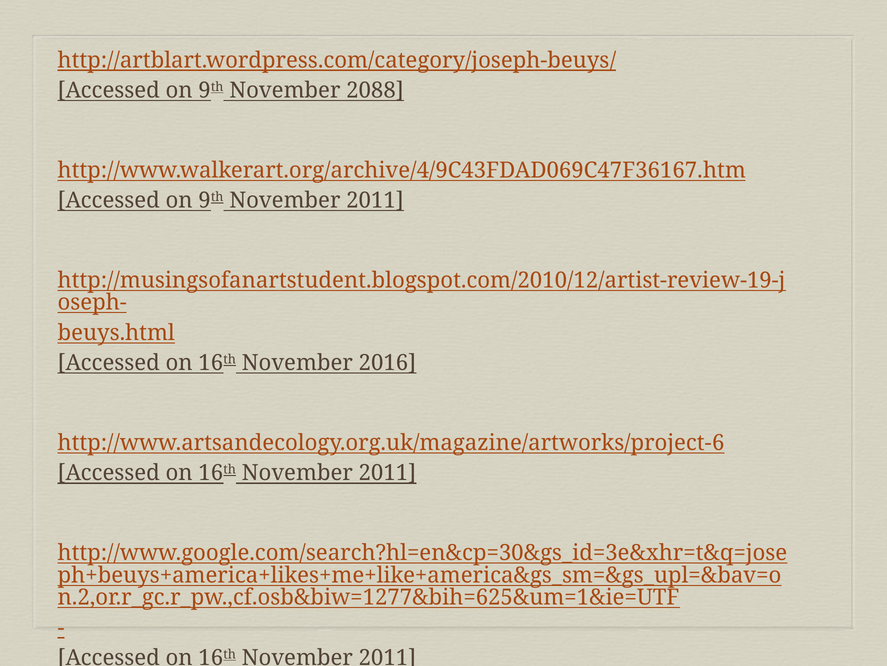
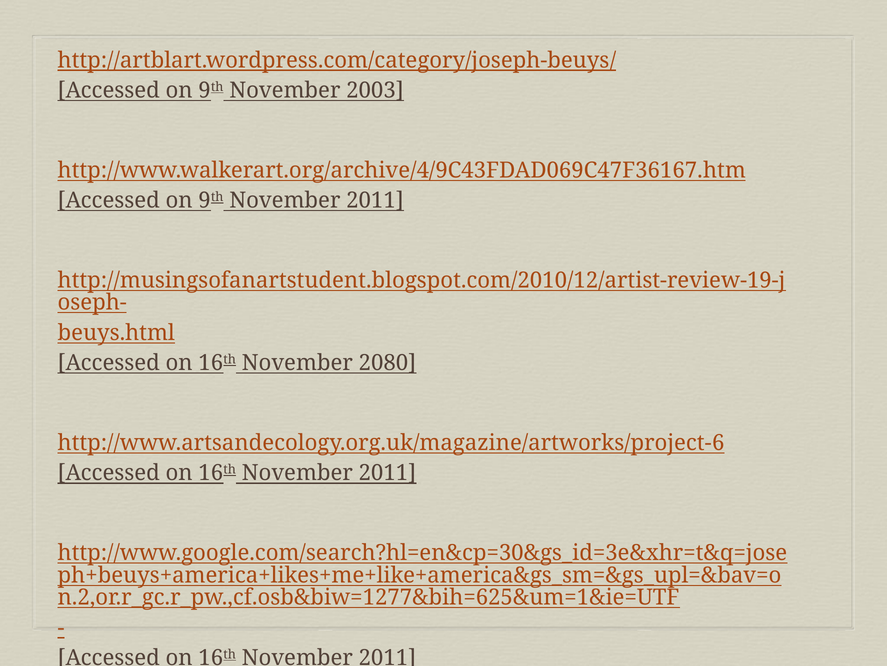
2088: 2088 -> 2003 (375, 90)
2016: 2016 -> 2080 (387, 363)
